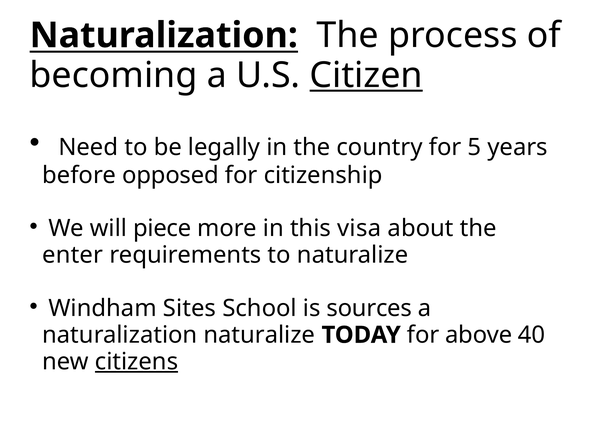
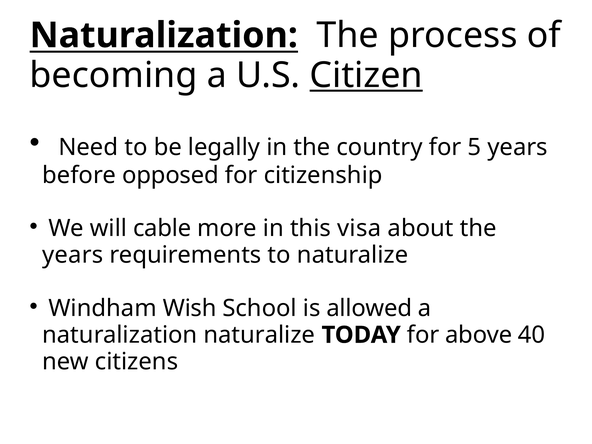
piece: piece -> cable (162, 228)
enter: enter -> years (73, 255)
Sites: Sites -> Wish (190, 308)
sources: sources -> allowed (369, 308)
citizens underline: present -> none (137, 362)
